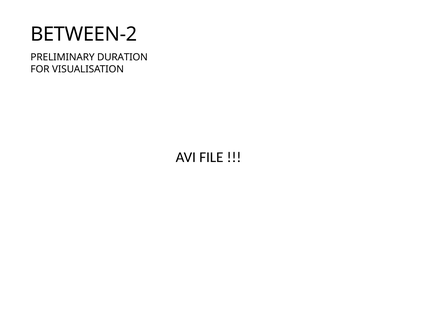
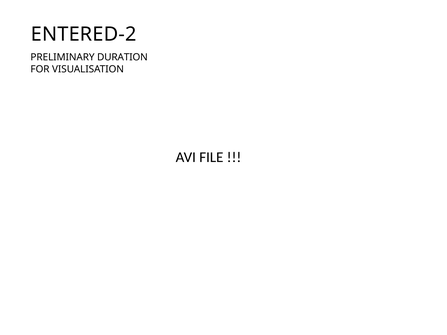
BETWEEN-2: BETWEEN-2 -> ENTERED-2 (84, 34)
